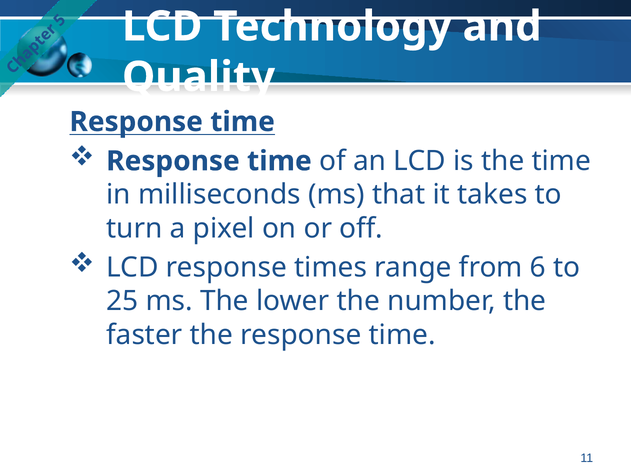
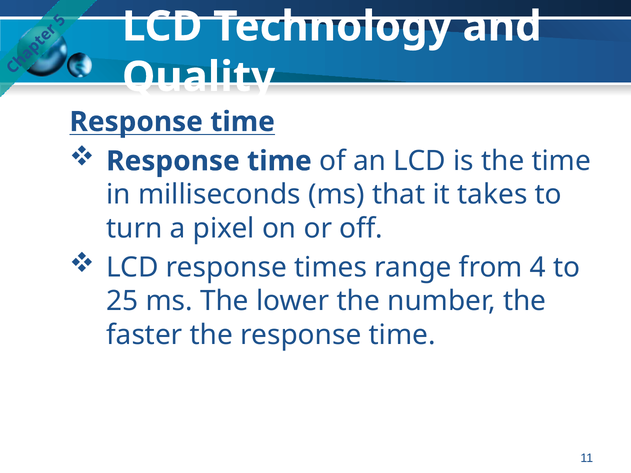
6: 6 -> 4 (538, 268)
